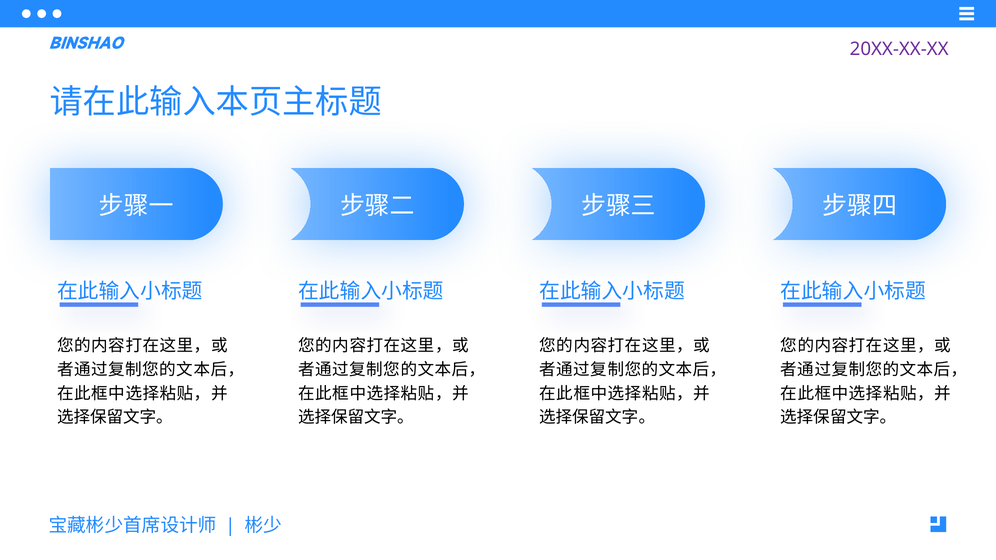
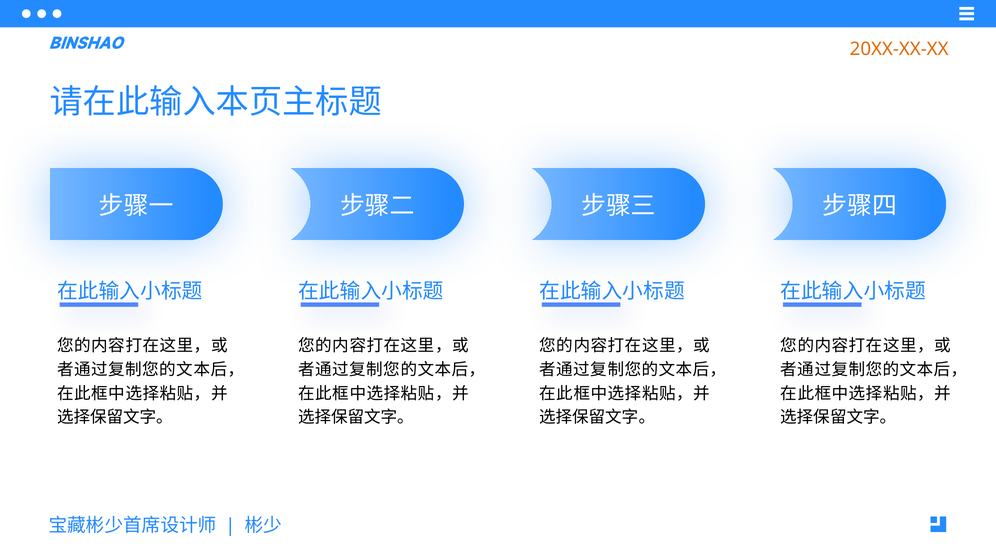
20XX-XX-XX colour: purple -> orange (899, 49)
